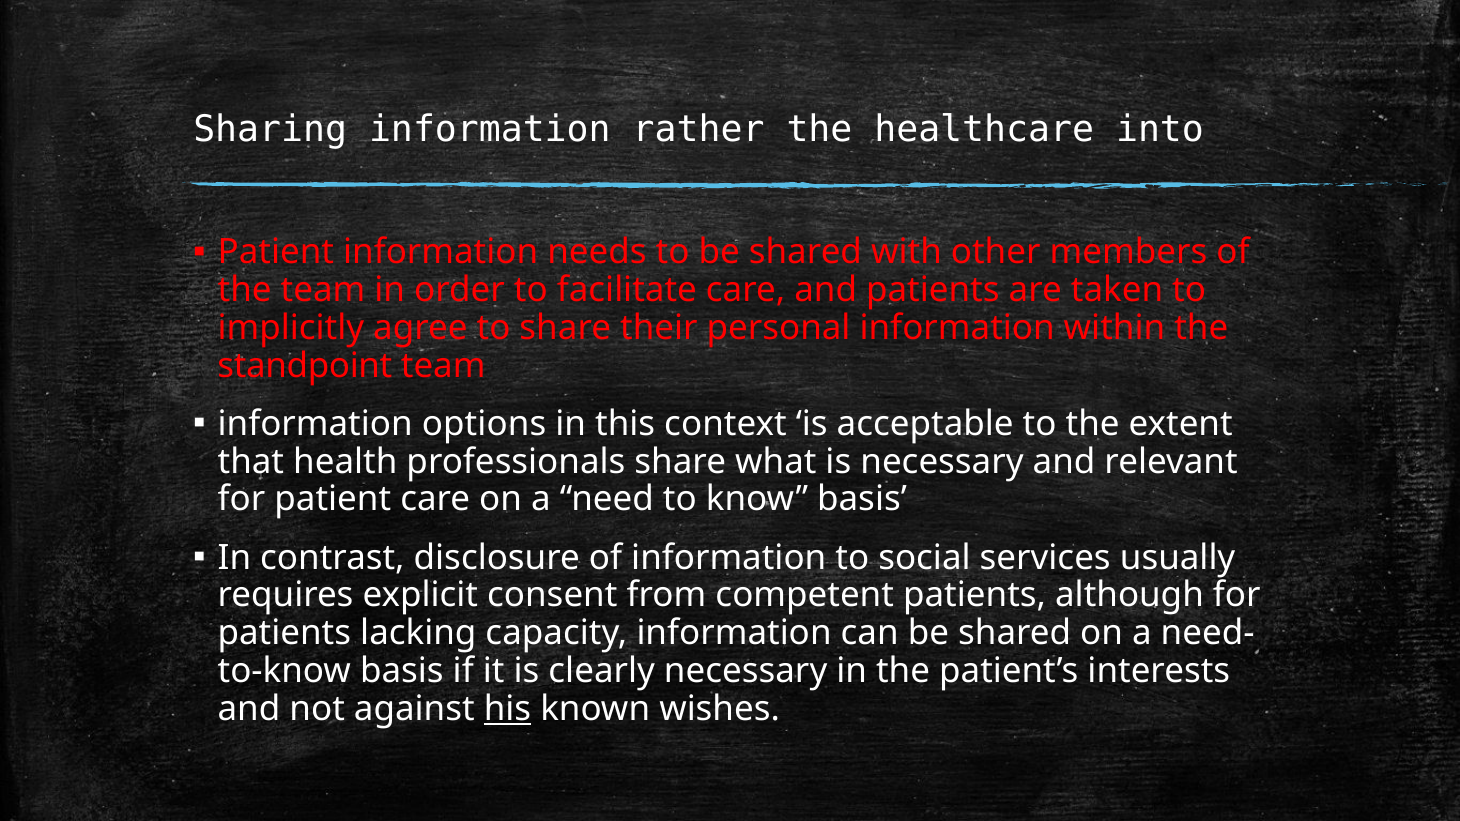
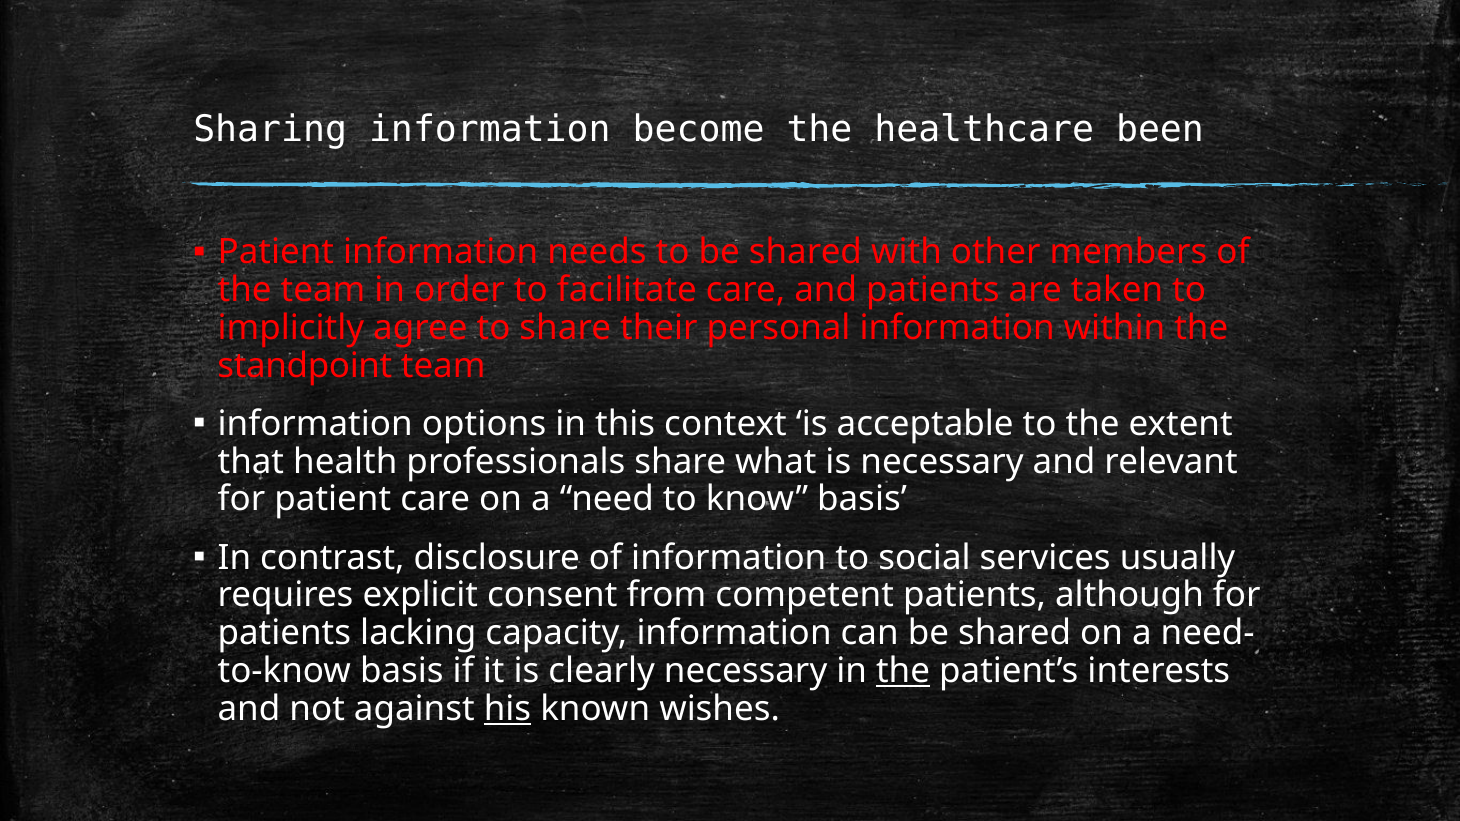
rather: rather -> become (699, 130)
into: into -> been (1160, 130)
the underline: none -> present (903, 671)
